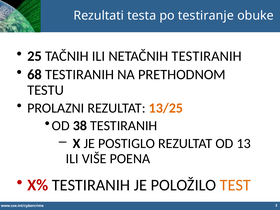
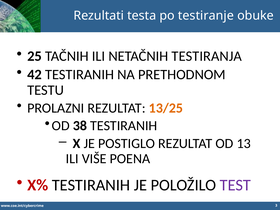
NETAČNIH TESTIRANIH: TESTIRANIH -> TESTIRANJA (207, 56)
68: 68 -> 42 (35, 75)
TEST colour: orange -> purple (235, 185)
